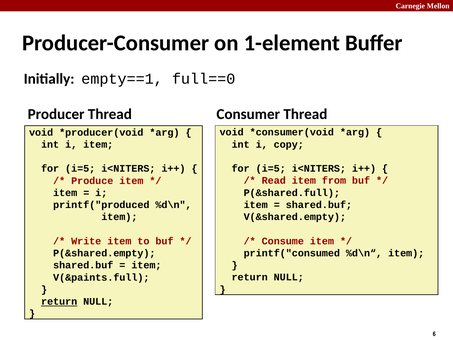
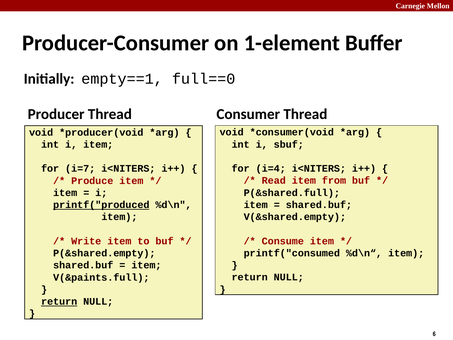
copy: copy -> sbuf (289, 144)
i=5: i=5 -> i=4 (271, 168)
i=5: i=5 -> i=7 (80, 169)
printf("produced underline: none -> present (101, 205)
